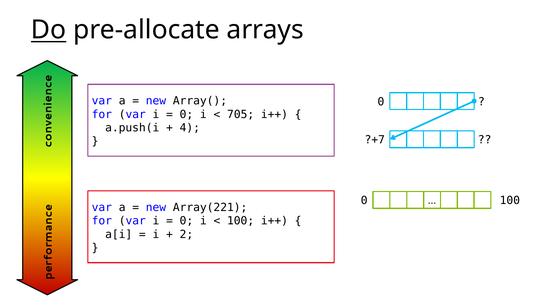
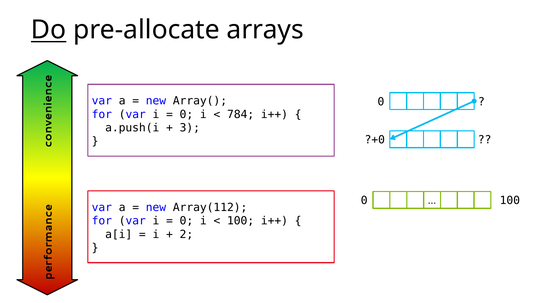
705: 705 -> 784 (241, 115)
4: 4 -> 3 (190, 128)
?+7: ?+7 -> ?+0 (375, 140)
Array(221: Array(221 -> Array(112 (210, 208)
